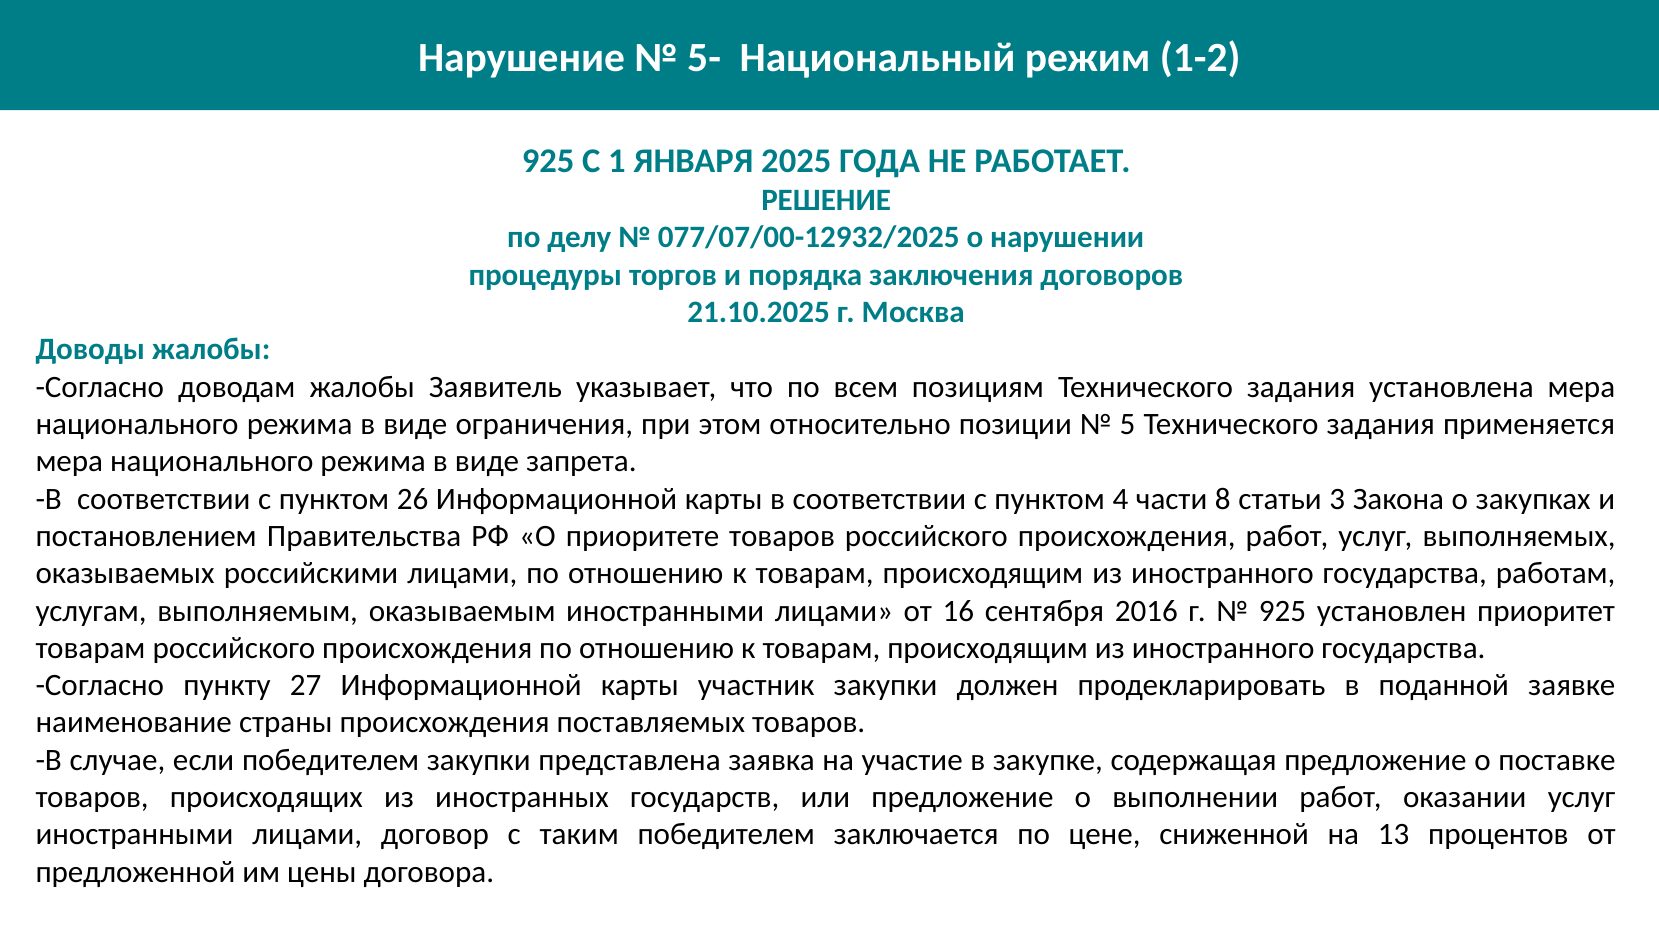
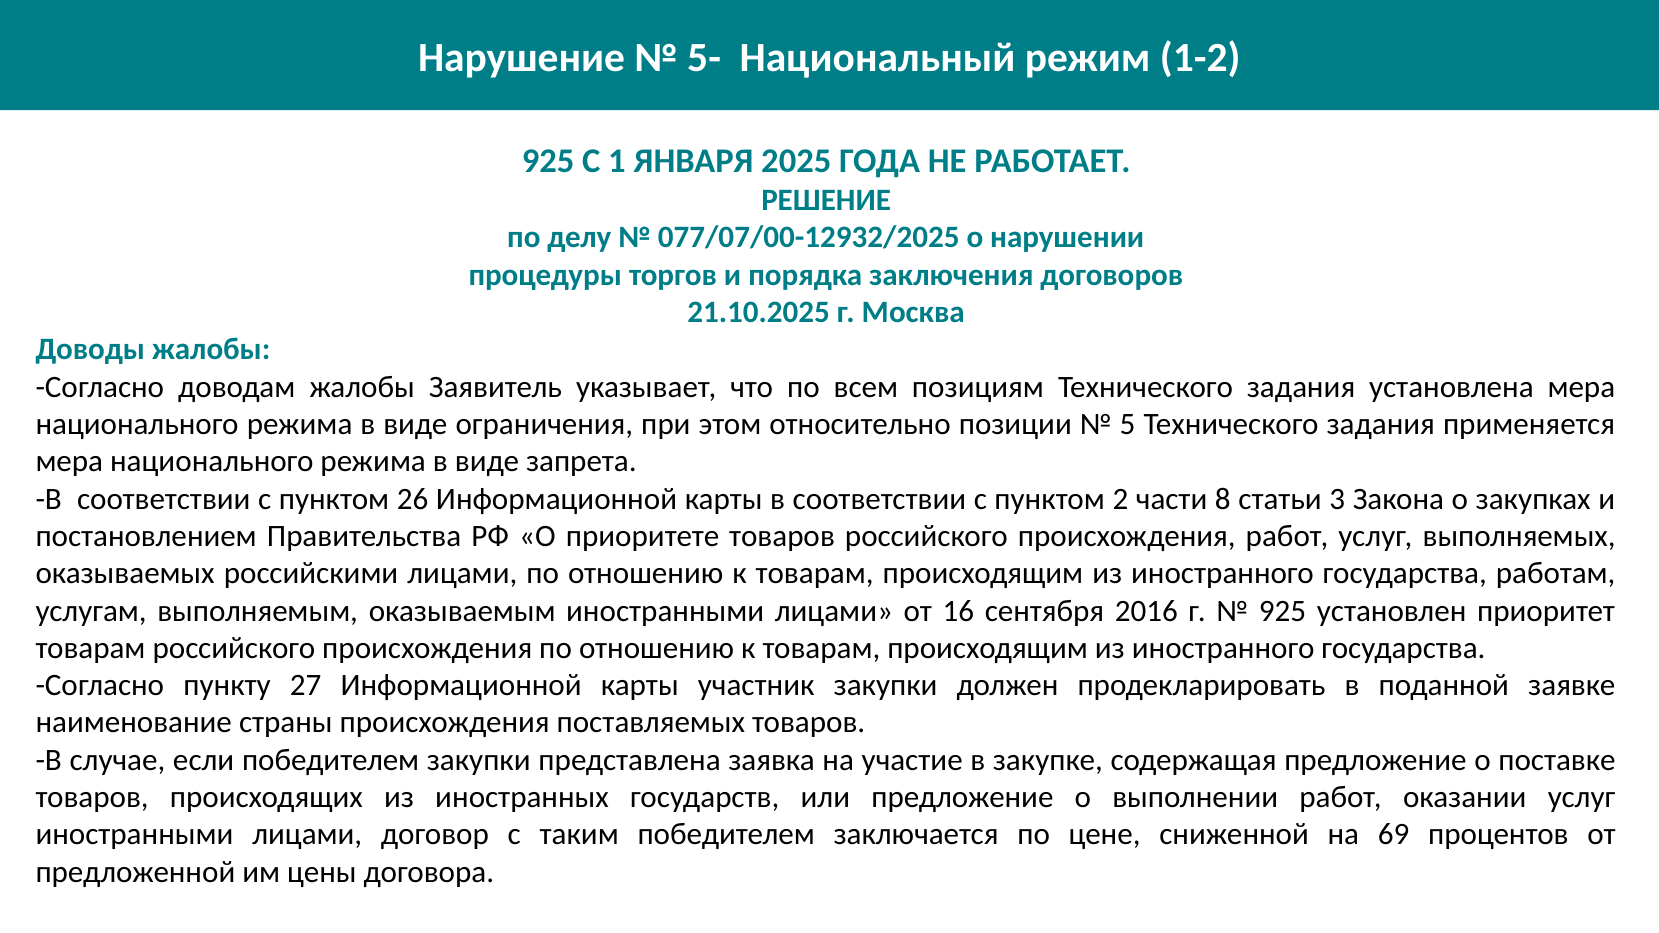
4: 4 -> 2 (1120, 499)
13: 13 -> 69 (1394, 835)
